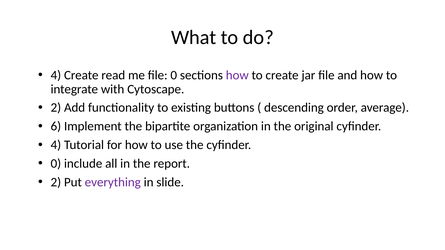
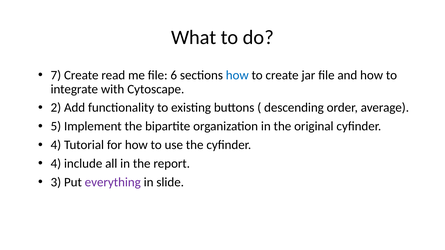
4: 4 -> 7 (56, 75)
file 0: 0 -> 6 (174, 75)
how colour: purple -> blue (237, 75)
6: 6 -> 5 (56, 126)
0: 0 -> 4 (56, 164)
2: 2 -> 3 (56, 182)
